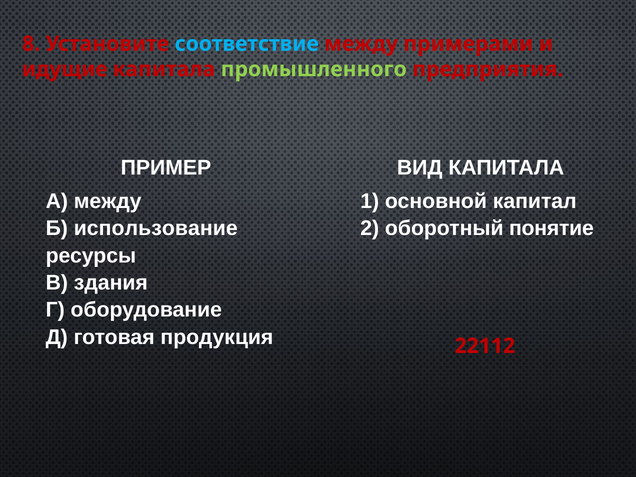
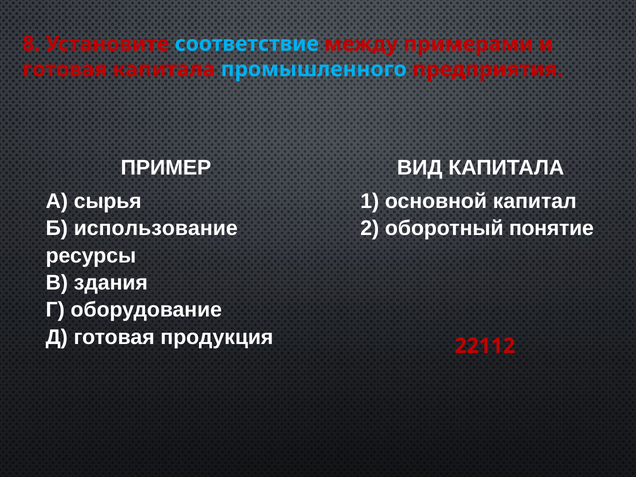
идущие: идущие -> готовая (65, 69)
промышленного colour: light green -> light blue (314, 69)
А между: между -> сырья (108, 201)
